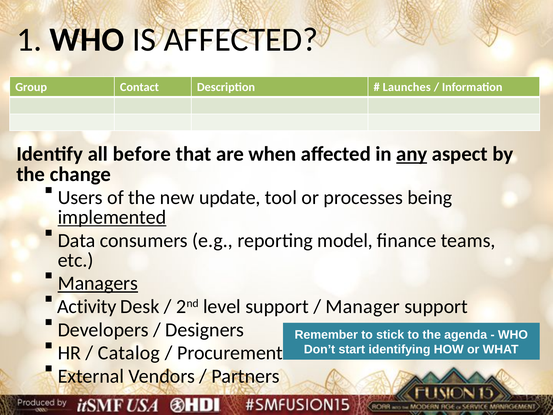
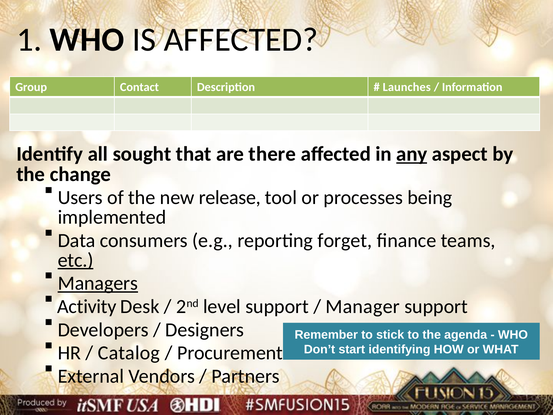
before: before -> sought (142, 154)
when: when -> there (272, 154)
update: update -> release (230, 198)
implemented underline: present -> none (112, 217)
model: model -> forget (345, 240)
etc underline: none -> present (76, 260)
